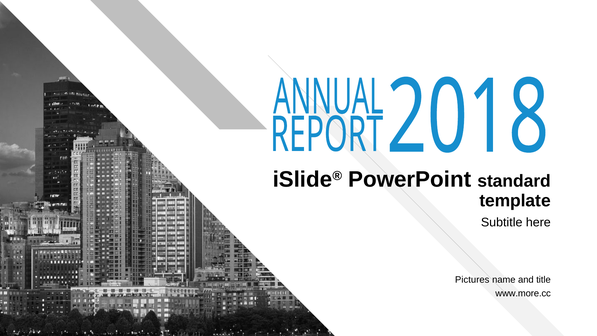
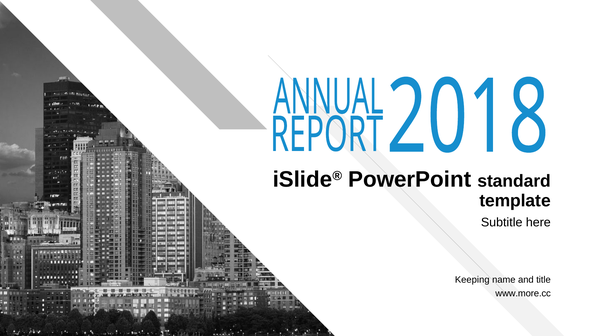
Pictures: Pictures -> Keeping (472, 280)
